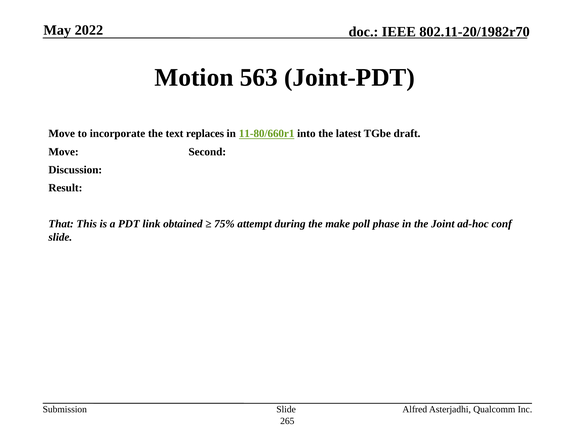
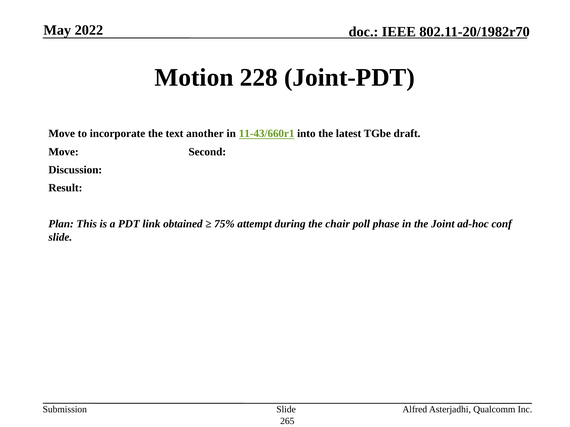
563: 563 -> 228 (259, 78)
replaces: replaces -> another (205, 134)
11-80/660r1: 11-80/660r1 -> 11-43/660r1 (267, 134)
That: That -> Plan (61, 224)
make: make -> chair (338, 224)
